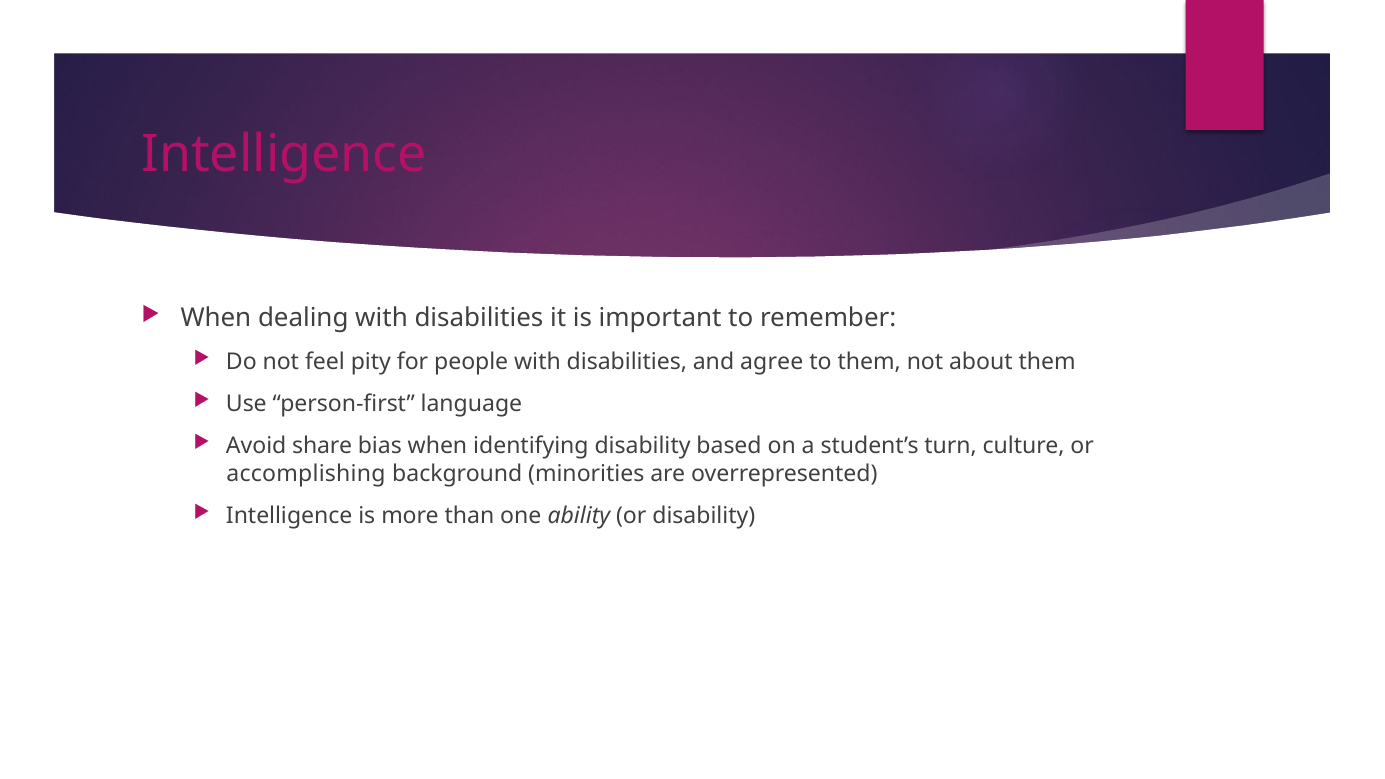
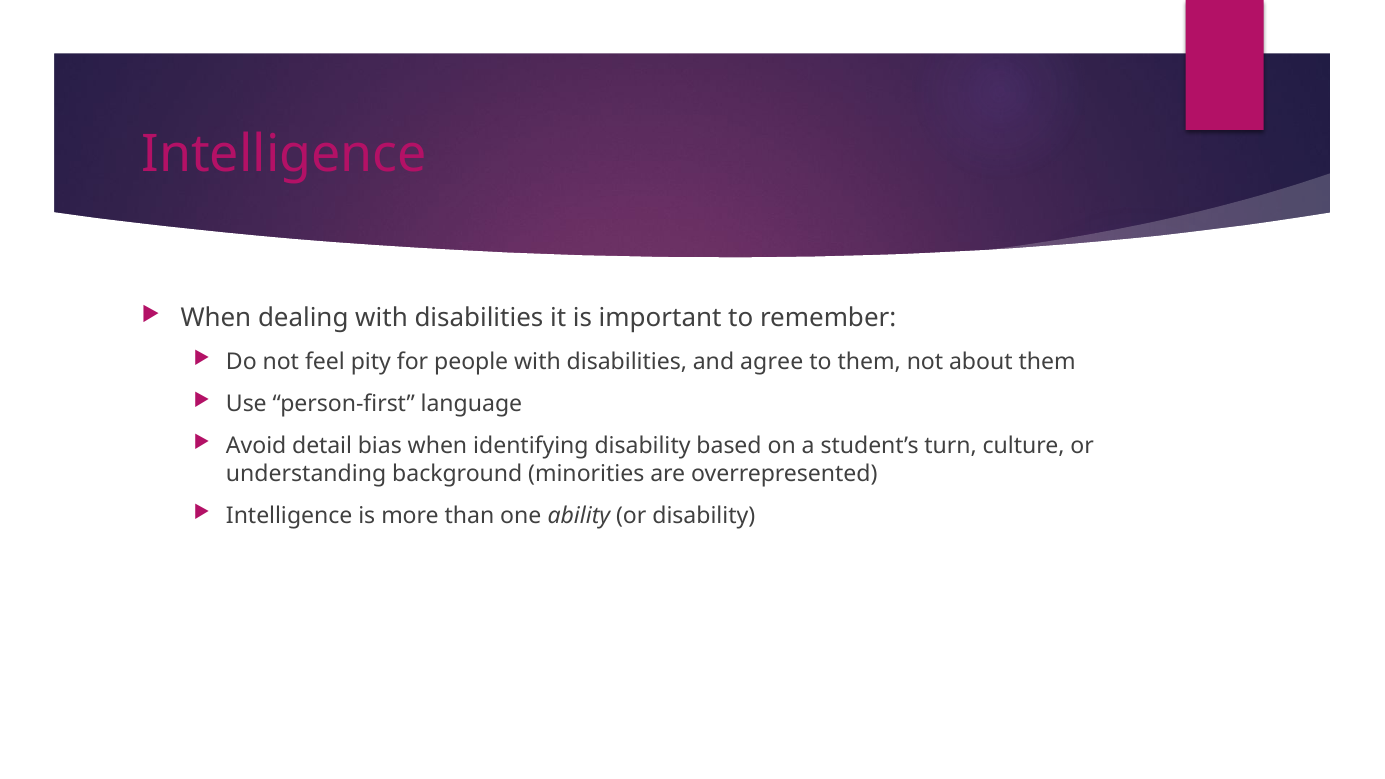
share: share -> detail (322, 446)
accomplishing: accomplishing -> understanding (306, 474)
